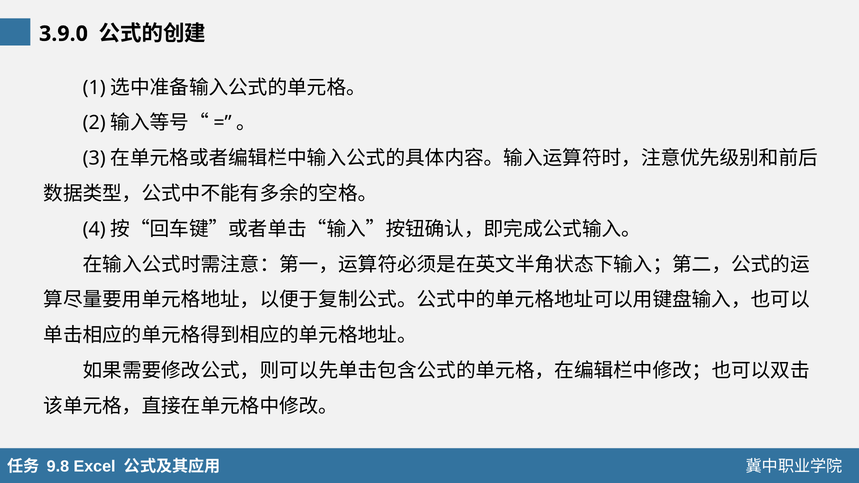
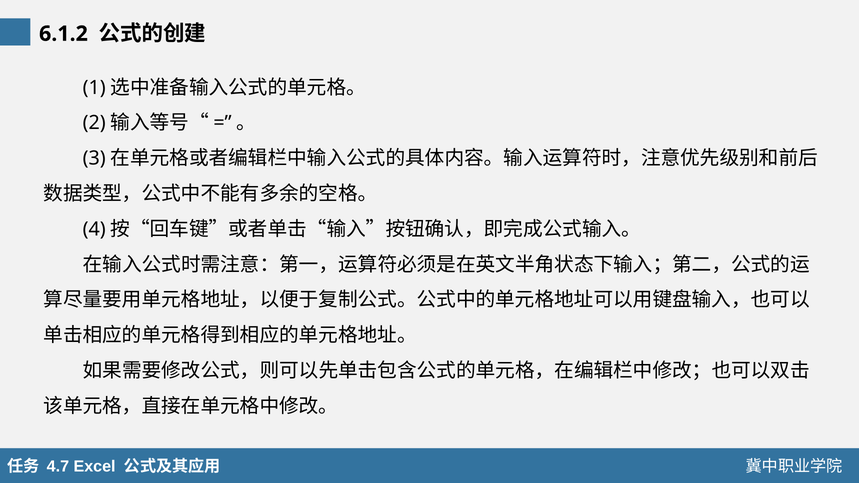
3.9.0: 3.9.0 -> 6.1.2 (63, 34)
9.8: 9.8 -> 4.7 (58, 467)
